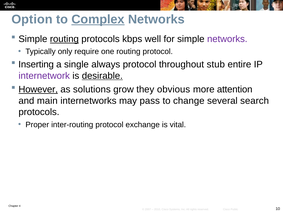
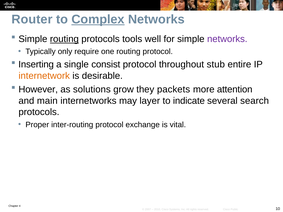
Option: Option -> Router (32, 19)
kbps: kbps -> tools (132, 39)
always: always -> consist (106, 65)
internetwork colour: purple -> orange (44, 76)
desirable underline: present -> none (102, 76)
However underline: present -> none (38, 90)
obvious: obvious -> packets (174, 90)
pass: pass -> layer (150, 101)
change: change -> indicate (189, 101)
